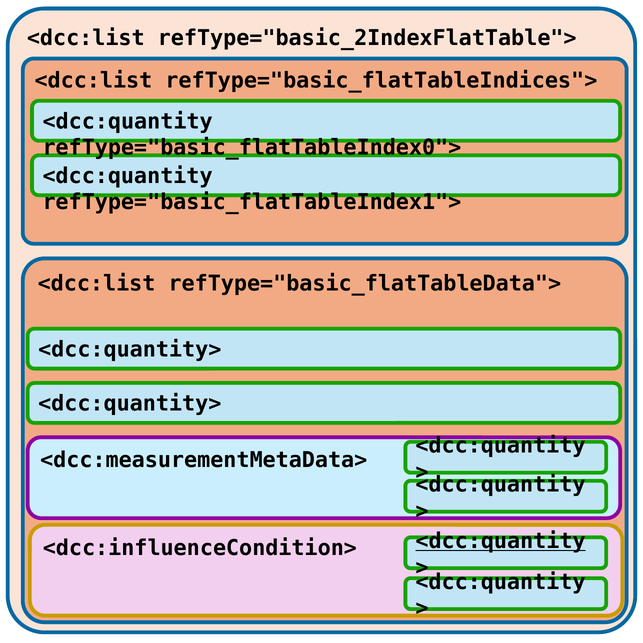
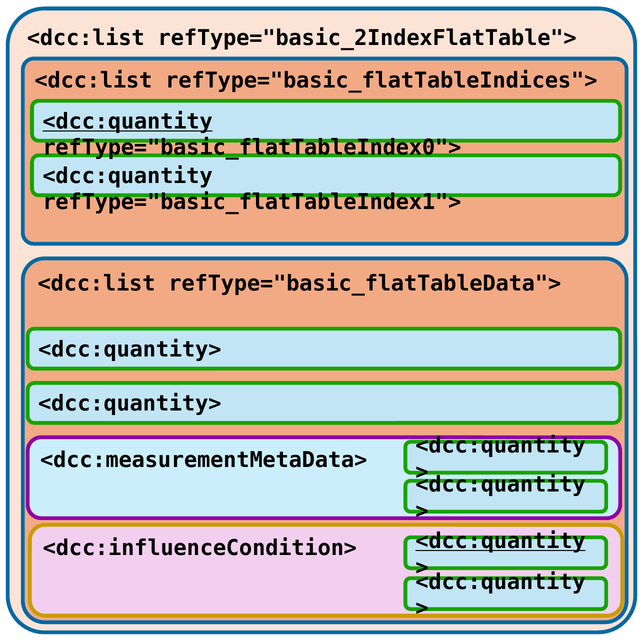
<dcc:quantity underline: none -> present (128, 122)
